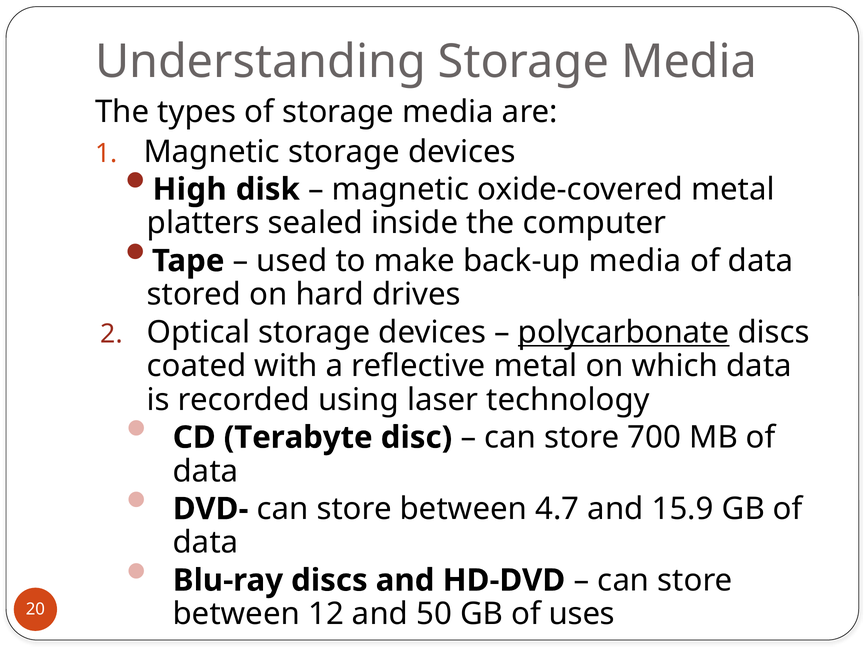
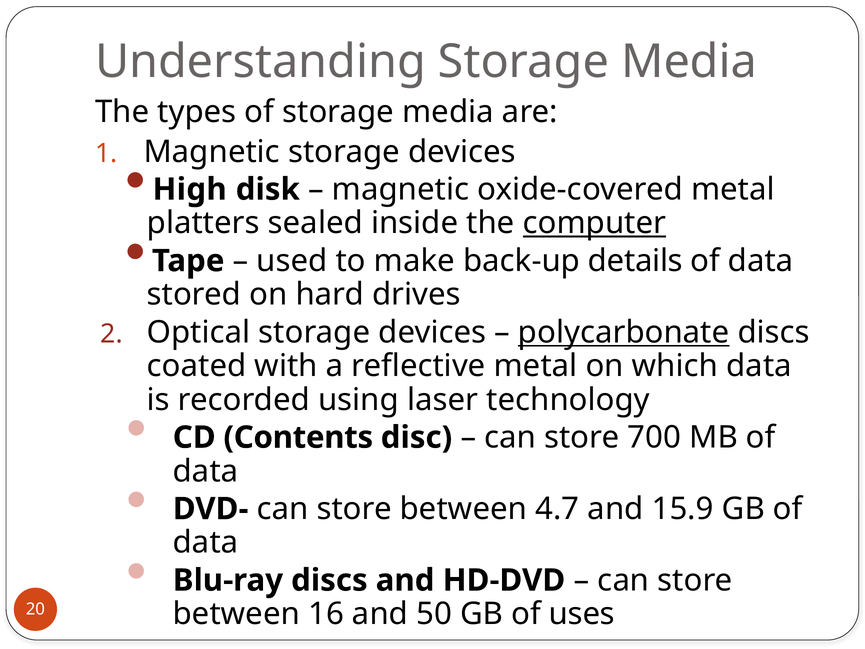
computer underline: none -> present (594, 223)
back-up media: media -> details (635, 261)
Terabyte: Terabyte -> Contents (298, 437)
12: 12 -> 16 (326, 614)
